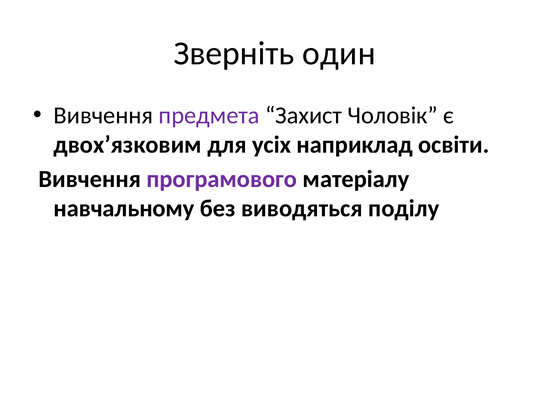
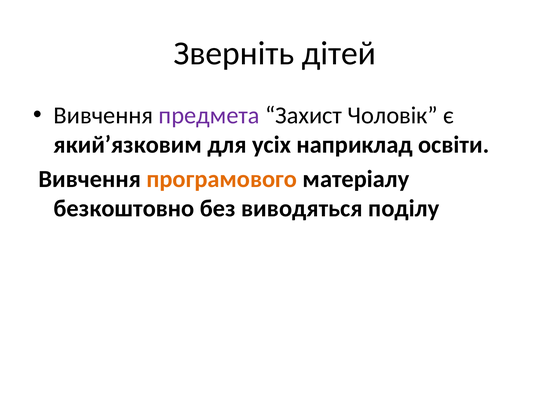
один: один -> дітей (339, 53)
двох’язковим: двох’язковим -> який’язковим (128, 145)
програмового colour: purple -> orange (222, 179)
навчальному: навчальному -> безкоштовно (124, 208)
